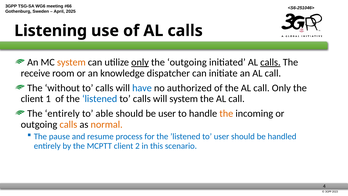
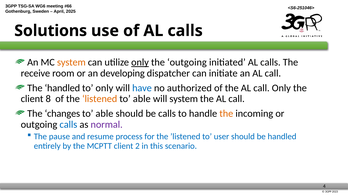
Listening: Listening -> Solutions (51, 31)
calls underline: present -> none (270, 62)
knowledge: knowledge -> developing (122, 73)
The without: without -> handled (62, 88)
calls: calls -> only (104, 88)
1: 1 -> 8 (48, 99)
listened colour: blue -> orange (100, 99)
calls: calls -> able (142, 99)
The entirely: entirely -> changes (62, 113)
be user: user -> calls (167, 113)
calls colour: orange -> blue (68, 124)
normal colour: orange -> purple (107, 124)
